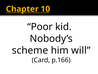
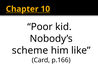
will: will -> like (81, 50)
